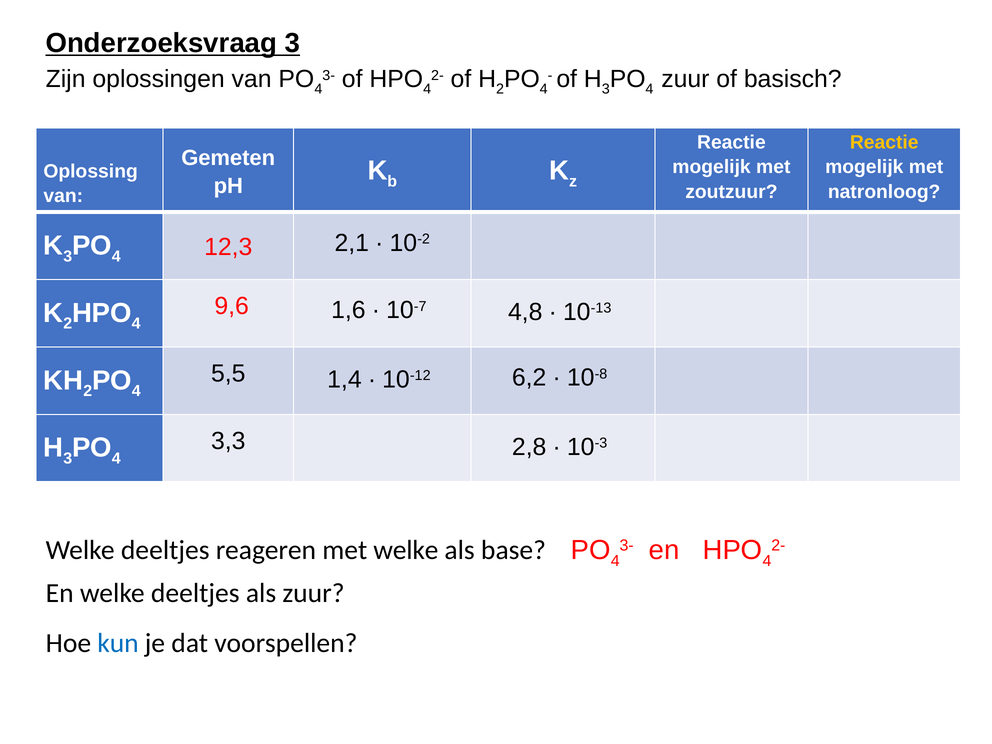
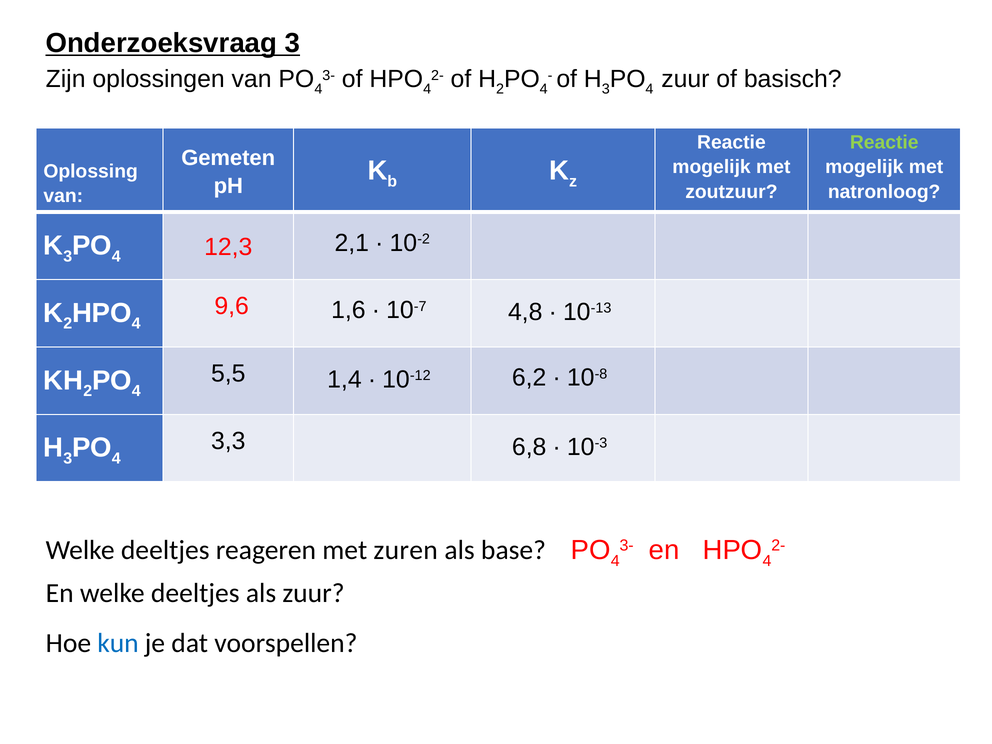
Reactie colour: yellow -> light green (884, 142)
2,8: 2,8 -> 6,8 (529, 447)
met welke: welke -> zuren (406, 550)
